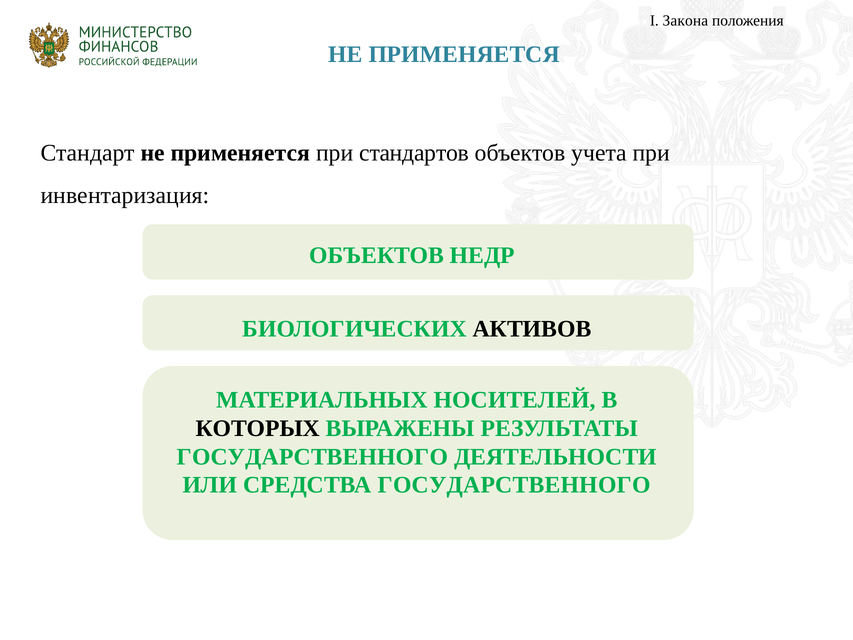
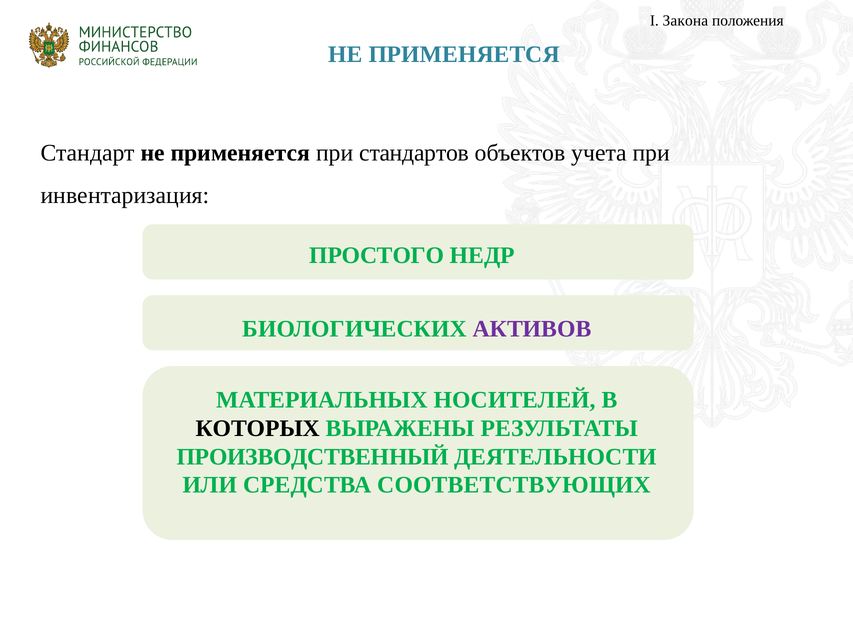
ОБЪЕКТОВ: ОБЪЕКТОВ -> ПРОСТОГО (377, 256)
АКТИВОВ colour: black -> purple (532, 329)
ГОСУДАРСТВЕННОГО: ГОСУДАРСТВЕННОГО -> ПРОИЗВОДСТВЕННЫЙ (313, 457)
СРЕДСТВА ГОСУДАРСТВЕННОГО: ГОСУДАРСТВЕННОГО -> СООТВЕТСТВУЮЩИХ (514, 485)
